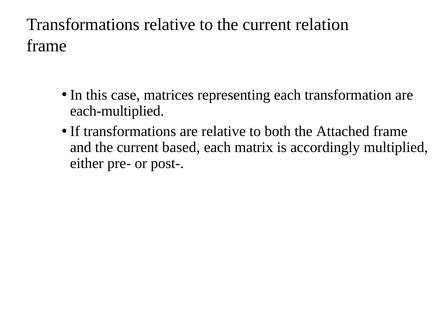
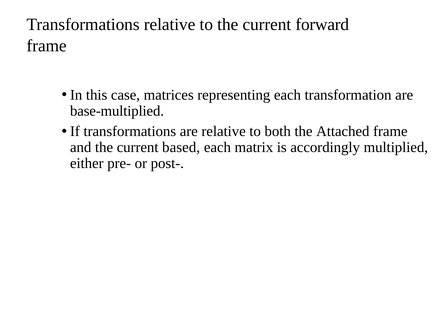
relation: relation -> forward (322, 25)
each-multiplied: each-multiplied -> base-multiplied (117, 111)
